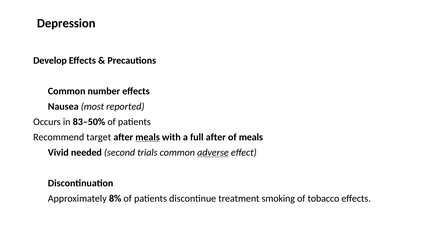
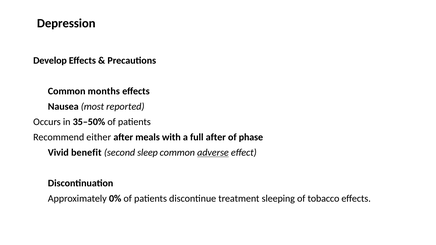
number: number -> months (104, 91)
83–50%: 83–50% -> 35–50% (89, 122)
target: target -> either (99, 137)
meals underline: present -> none (148, 137)
of meals: meals -> phase (251, 137)
needed: needed -> benefit (86, 153)
trials: trials -> sleep (147, 153)
8%: 8% -> 0% (115, 199)
smoking: smoking -> sleeping (278, 199)
